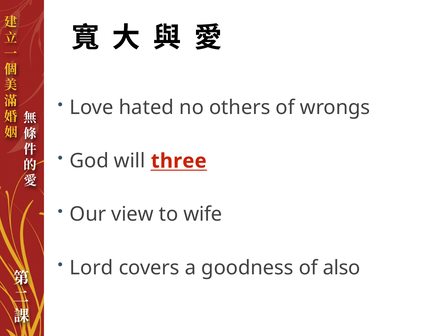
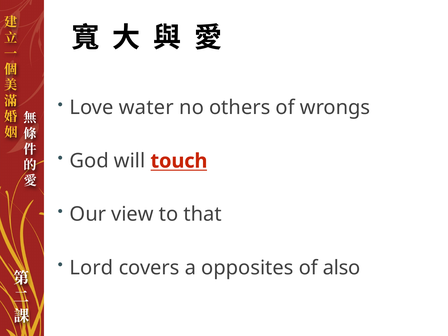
hated: hated -> water (146, 108)
three: three -> touch (179, 161)
wife: wife -> that (203, 214)
goodness: goodness -> opposites (247, 268)
